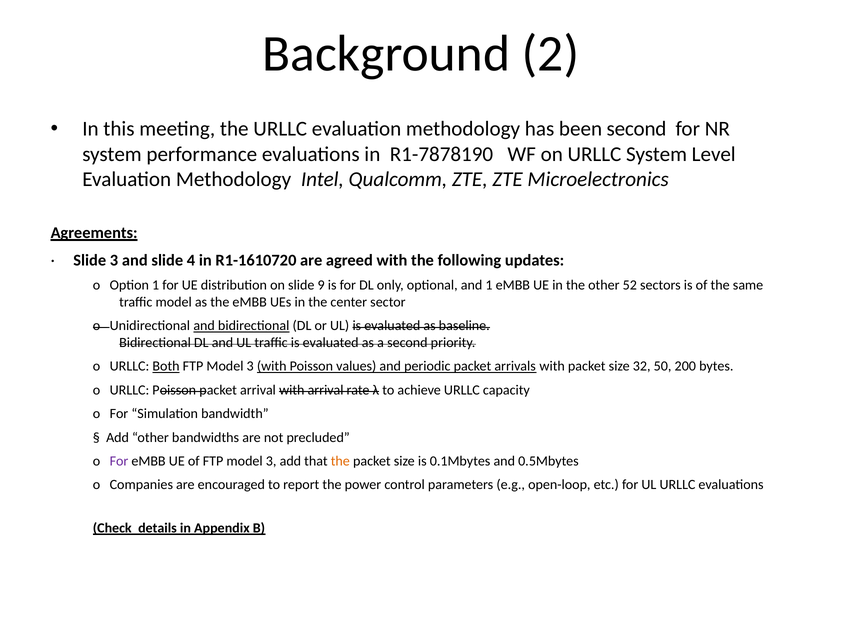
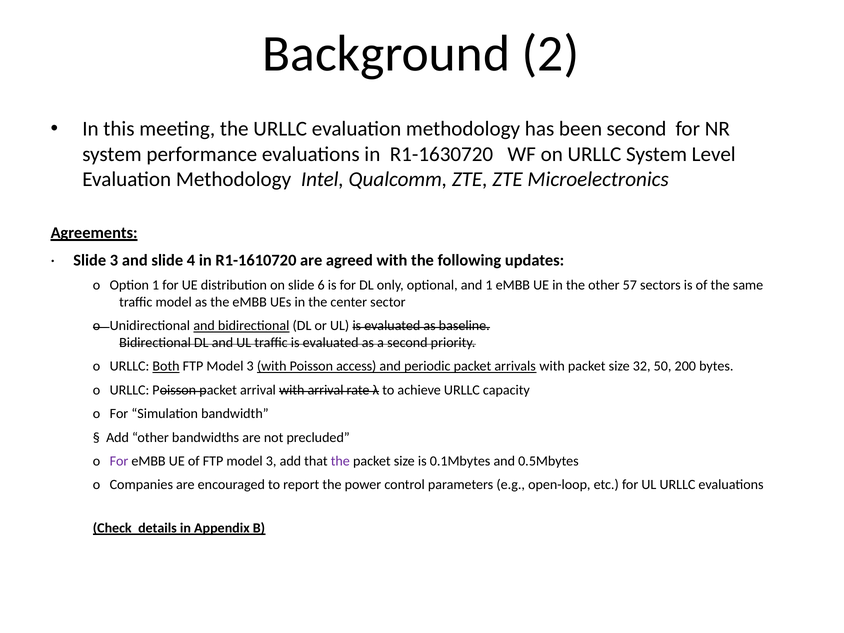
R1-7878190: R1-7878190 -> R1-1630720 (441, 154)
9: 9 -> 6 (321, 285)
52: 52 -> 57 (630, 285)
values: values -> access (356, 366)
the colour: orange -> purple (340, 461)
